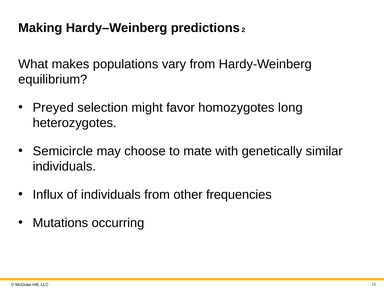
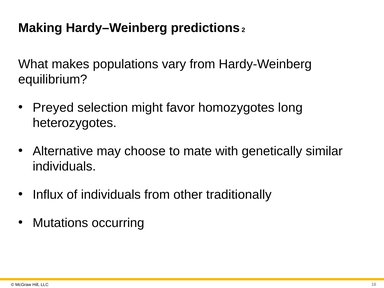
Semicircle: Semicircle -> Alternative (63, 151)
frequencies: frequencies -> traditionally (239, 195)
